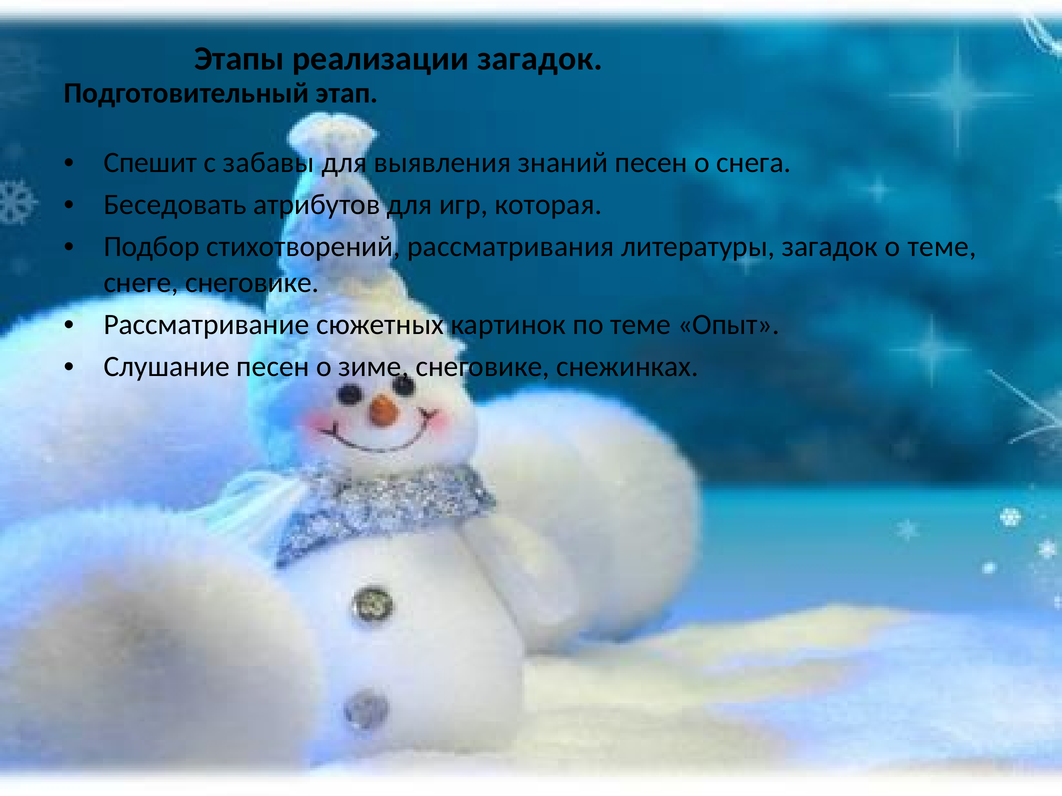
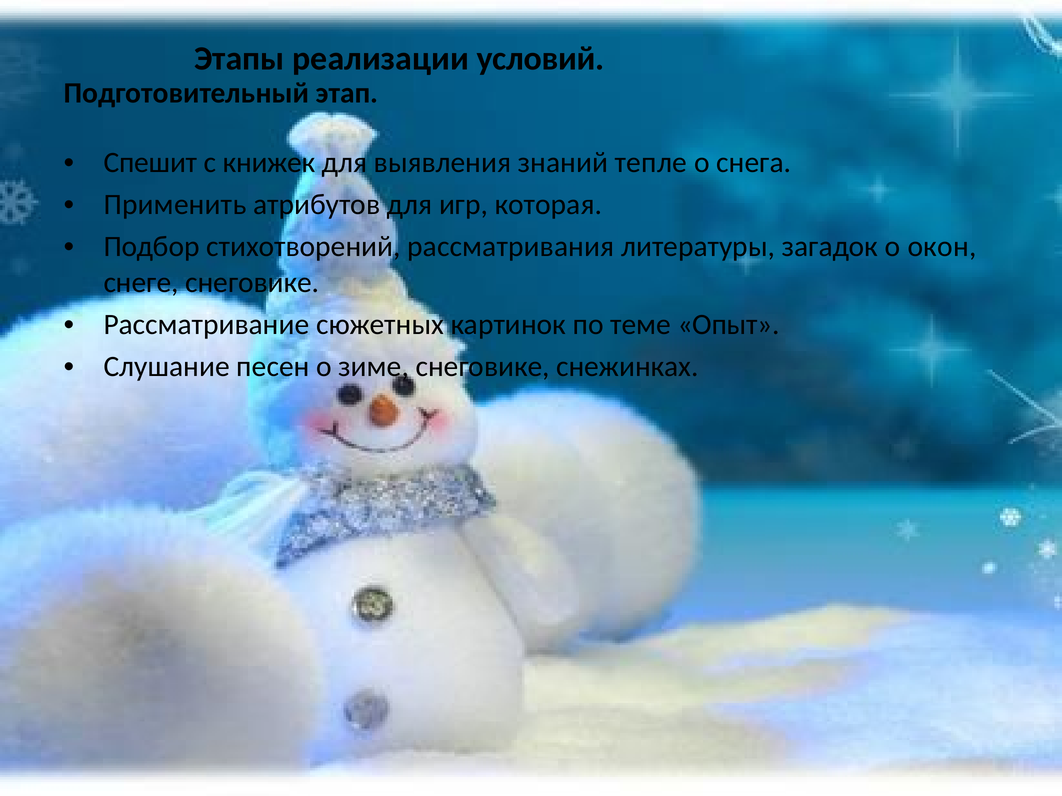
реализации загадок: загадок -> условий (540, 58)
забавы: забавы -> книжек (269, 163)
знаний песен: песен -> тепле (651, 163)
Беседовать: Беседовать -> Применить (175, 205)
о теме: теме -> окон (942, 247)
